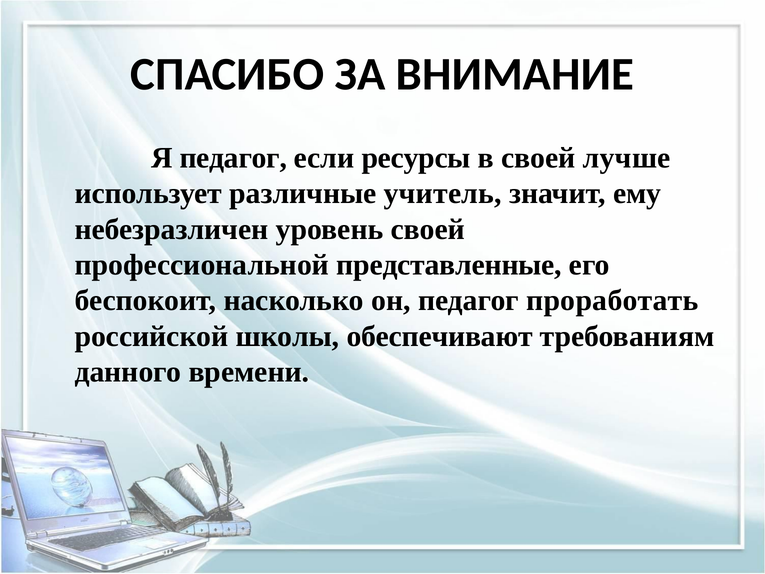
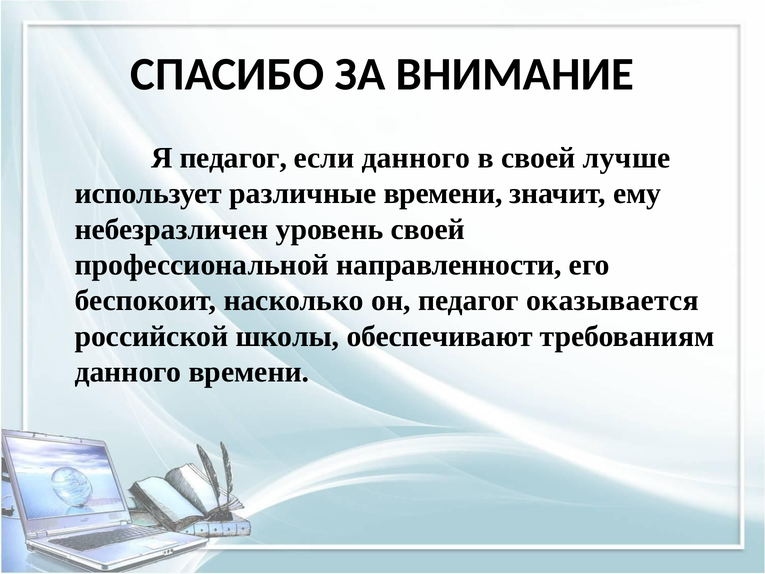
если ресурсы: ресурсы -> данного (416, 158)
различные учитель: учитель -> времени (443, 193)
представленные: представленные -> направленности (449, 265)
проработать: проработать -> оказывается (612, 301)
